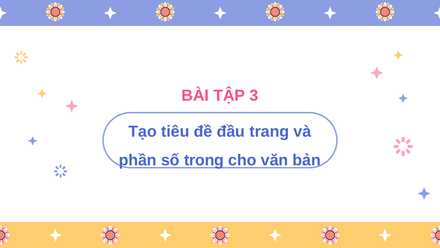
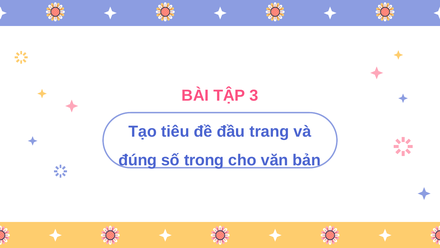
phần: phần -> đúng (138, 160)
